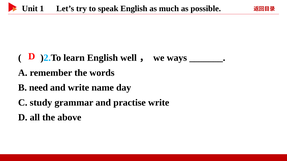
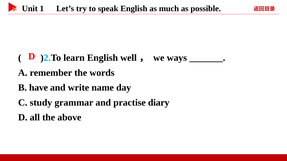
need: need -> have (39, 88)
practise write: write -> diary (159, 103)
